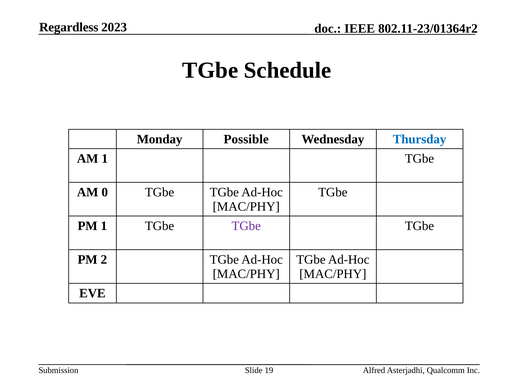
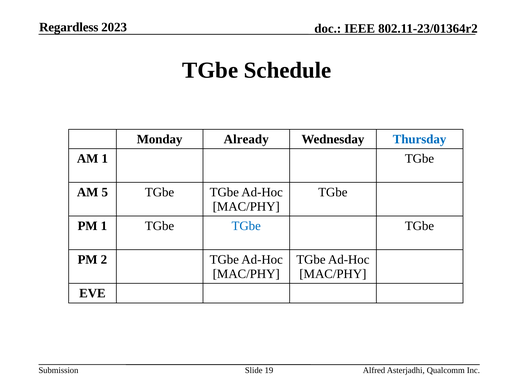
Possible: Possible -> Already (246, 139)
0: 0 -> 5 (105, 192)
TGbe colour: purple -> blue (246, 226)
